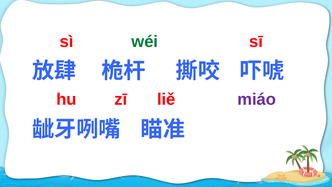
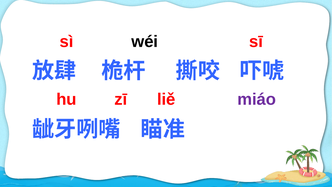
wéi colour: green -> black (145, 42)
